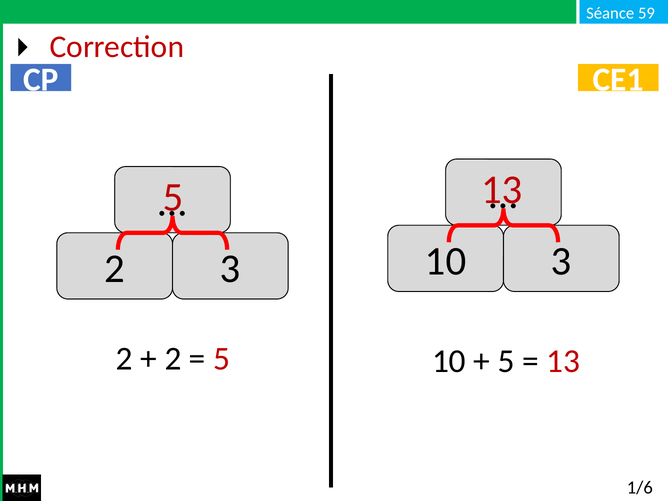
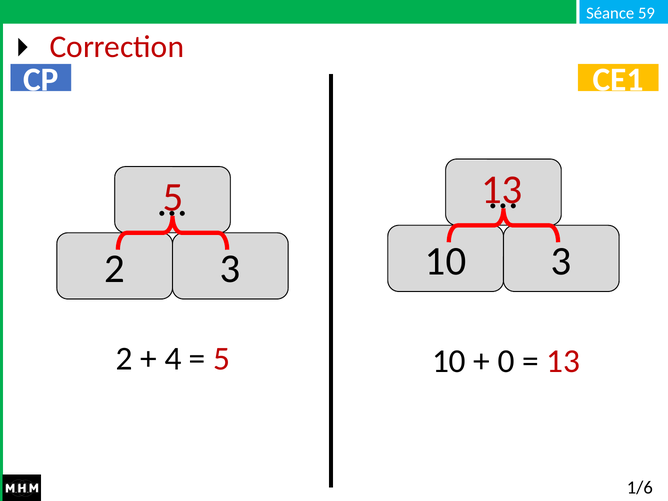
2: 2 -> 4 (173, 359)
5: 5 -> 0 (506, 361)
